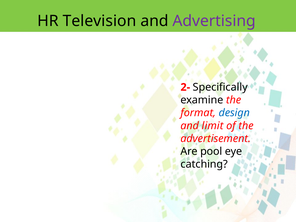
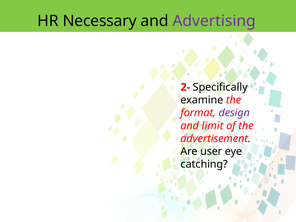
Television: Television -> Necessary (100, 21)
design colour: blue -> purple (234, 113)
pool: pool -> user (211, 151)
